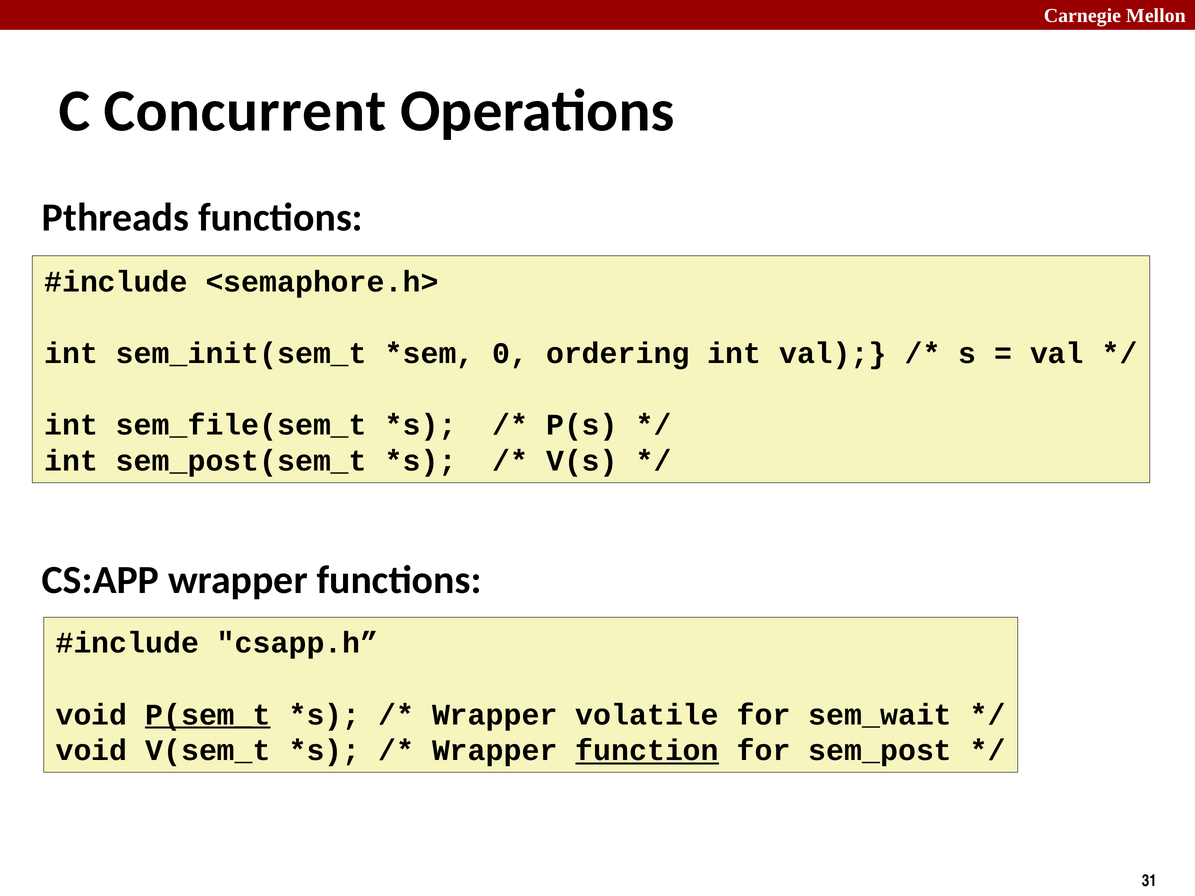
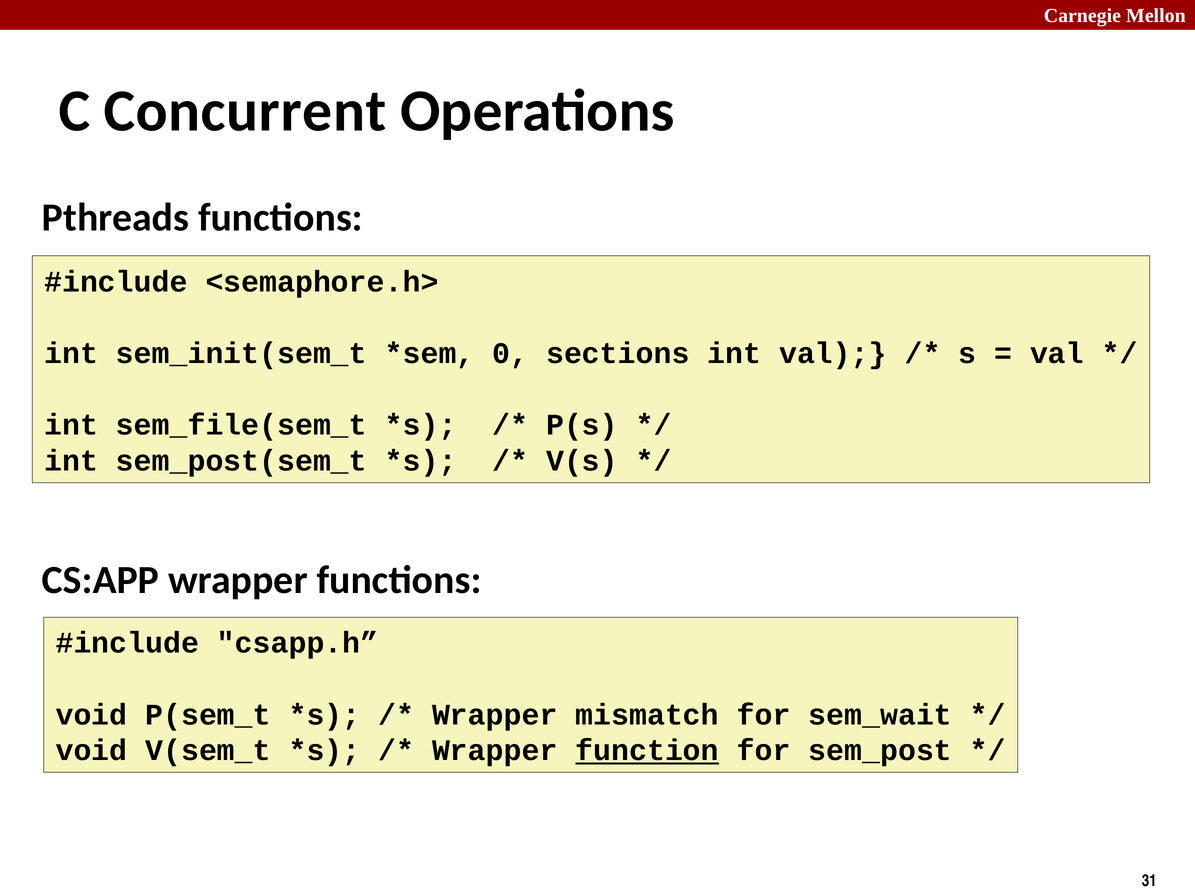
ordering: ordering -> sections (618, 354)
P(sem_t underline: present -> none (208, 715)
volatile: volatile -> mismatch (647, 715)
